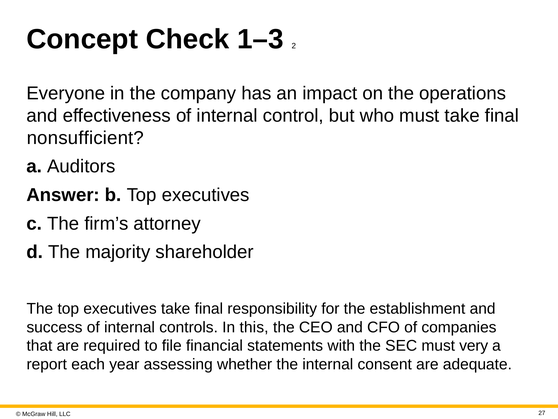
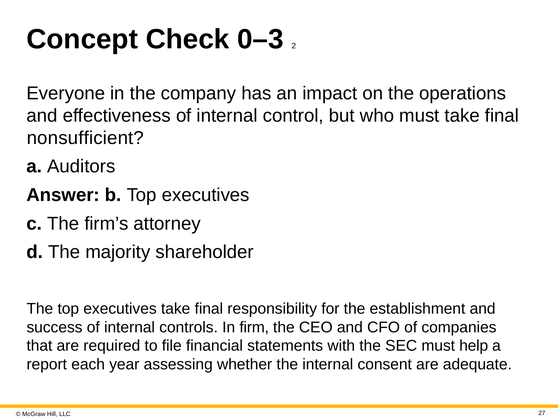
1–3: 1–3 -> 0–3 (260, 39)
this: this -> firm (254, 327)
very: very -> help (474, 345)
